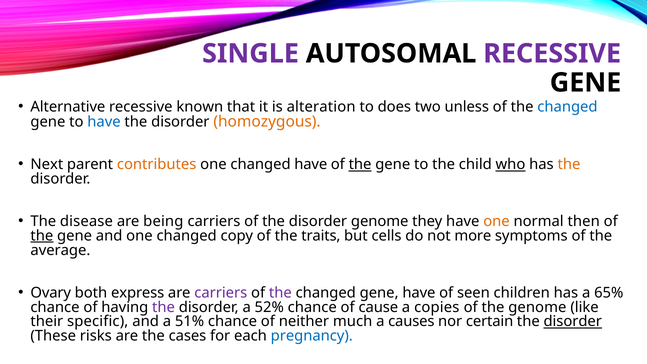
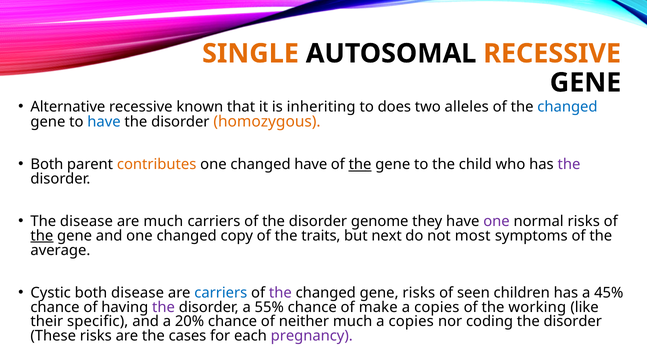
SINGLE colour: purple -> orange (250, 53)
RECESSIVE colour: purple -> orange (552, 53)
alteration: alteration -> inheriting (321, 107)
unless: unless -> alleles (467, 107)
Next: Next -> Both (47, 164)
who underline: present -> none (510, 164)
the colour: orange -> purple (569, 164)
are being: being -> much (163, 221)
one colour: orange -> purple (497, 221)
normal then: then -> risks (584, 221)
cells: cells -> next (387, 236)
more: more -> most (473, 236)
Ovary: Ovary -> Cystic (51, 293)
both express: express -> disease (138, 293)
carriers colour: purple -> blue (221, 293)
gene have: have -> risks (419, 293)
65%: 65% -> 45% (609, 293)
52%: 52% -> 55% (269, 307)
cause: cause -> make (378, 307)
the genome: genome -> working (537, 307)
51%: 51% -> 20% (190, 321)
causes: causes -> copies (411, 321)
certain: certain -> coding (490, 321)
disorder underline: present -> none (573, 321)
pregnancy colour: blue -> purple (312, 336)
